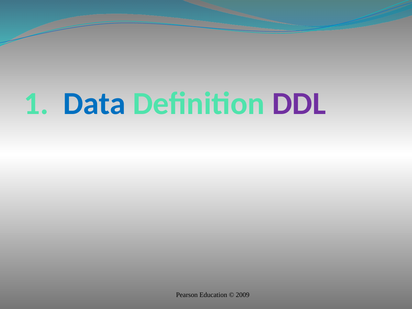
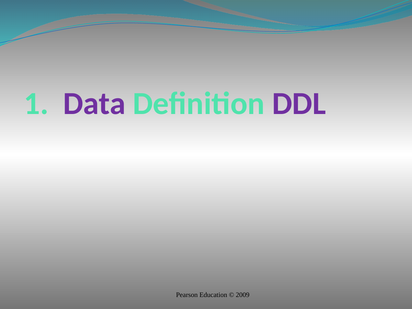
Data colour: blue -> purple (94, 104)
